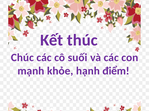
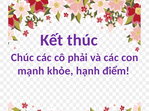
suối: suối -> phải (78, 58)
